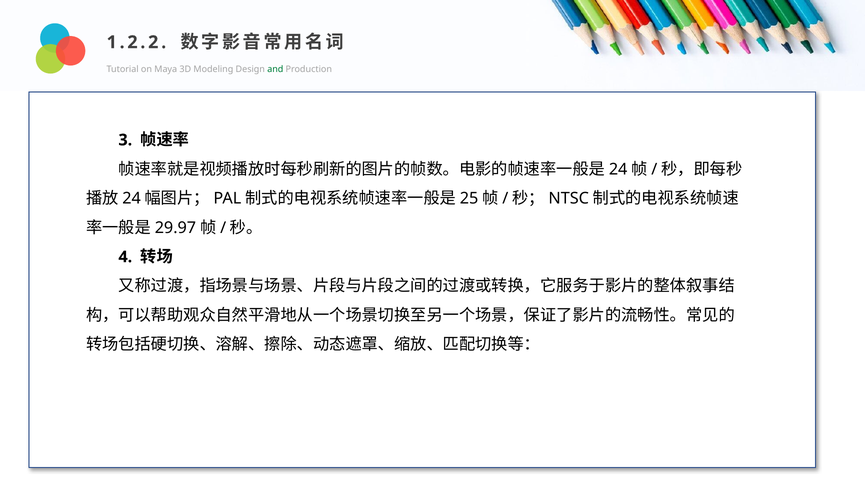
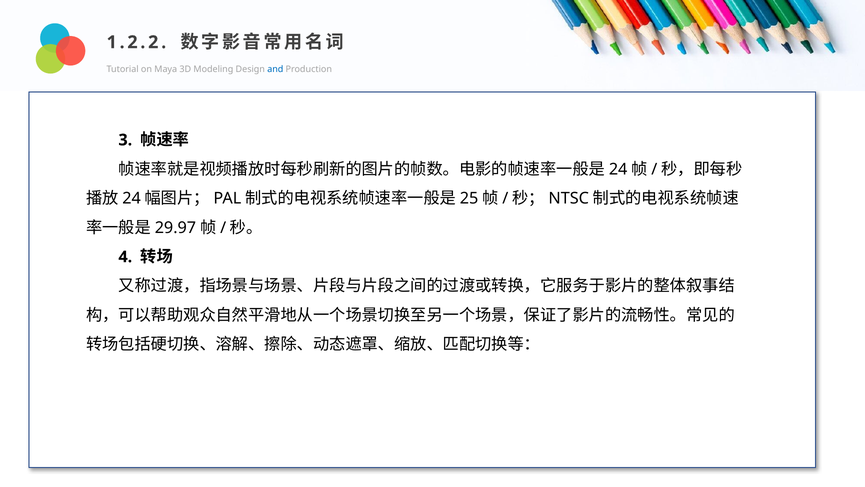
and colour: green -> blue (275, 69)
